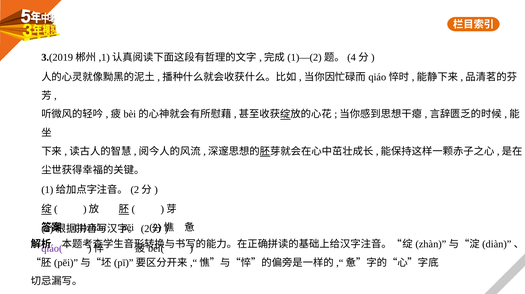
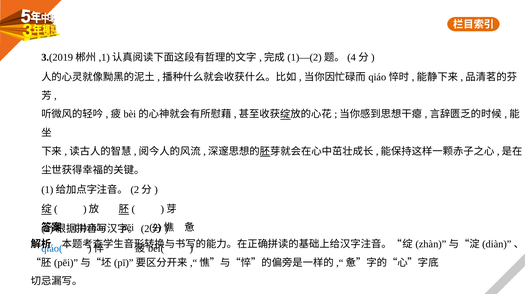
qiáo( colour: purple -> blue (52, 248)
